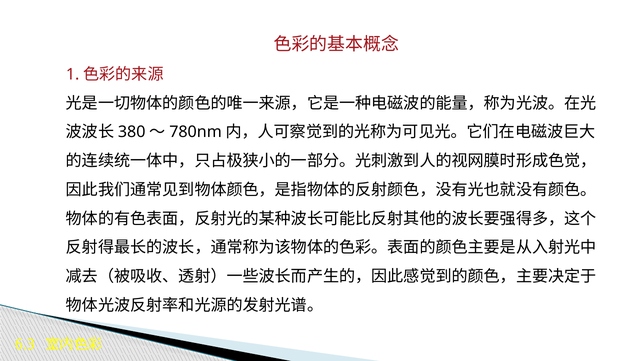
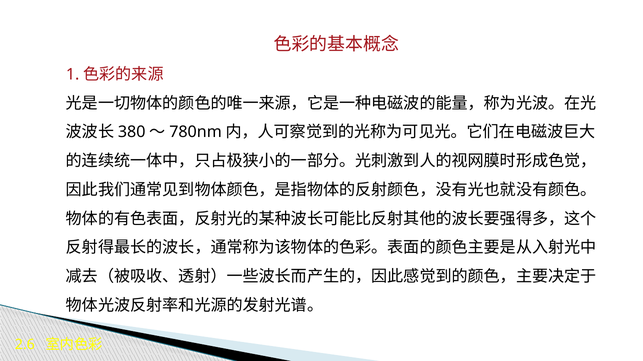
6.3: 6.3 -> 2.6 (25, 345)
